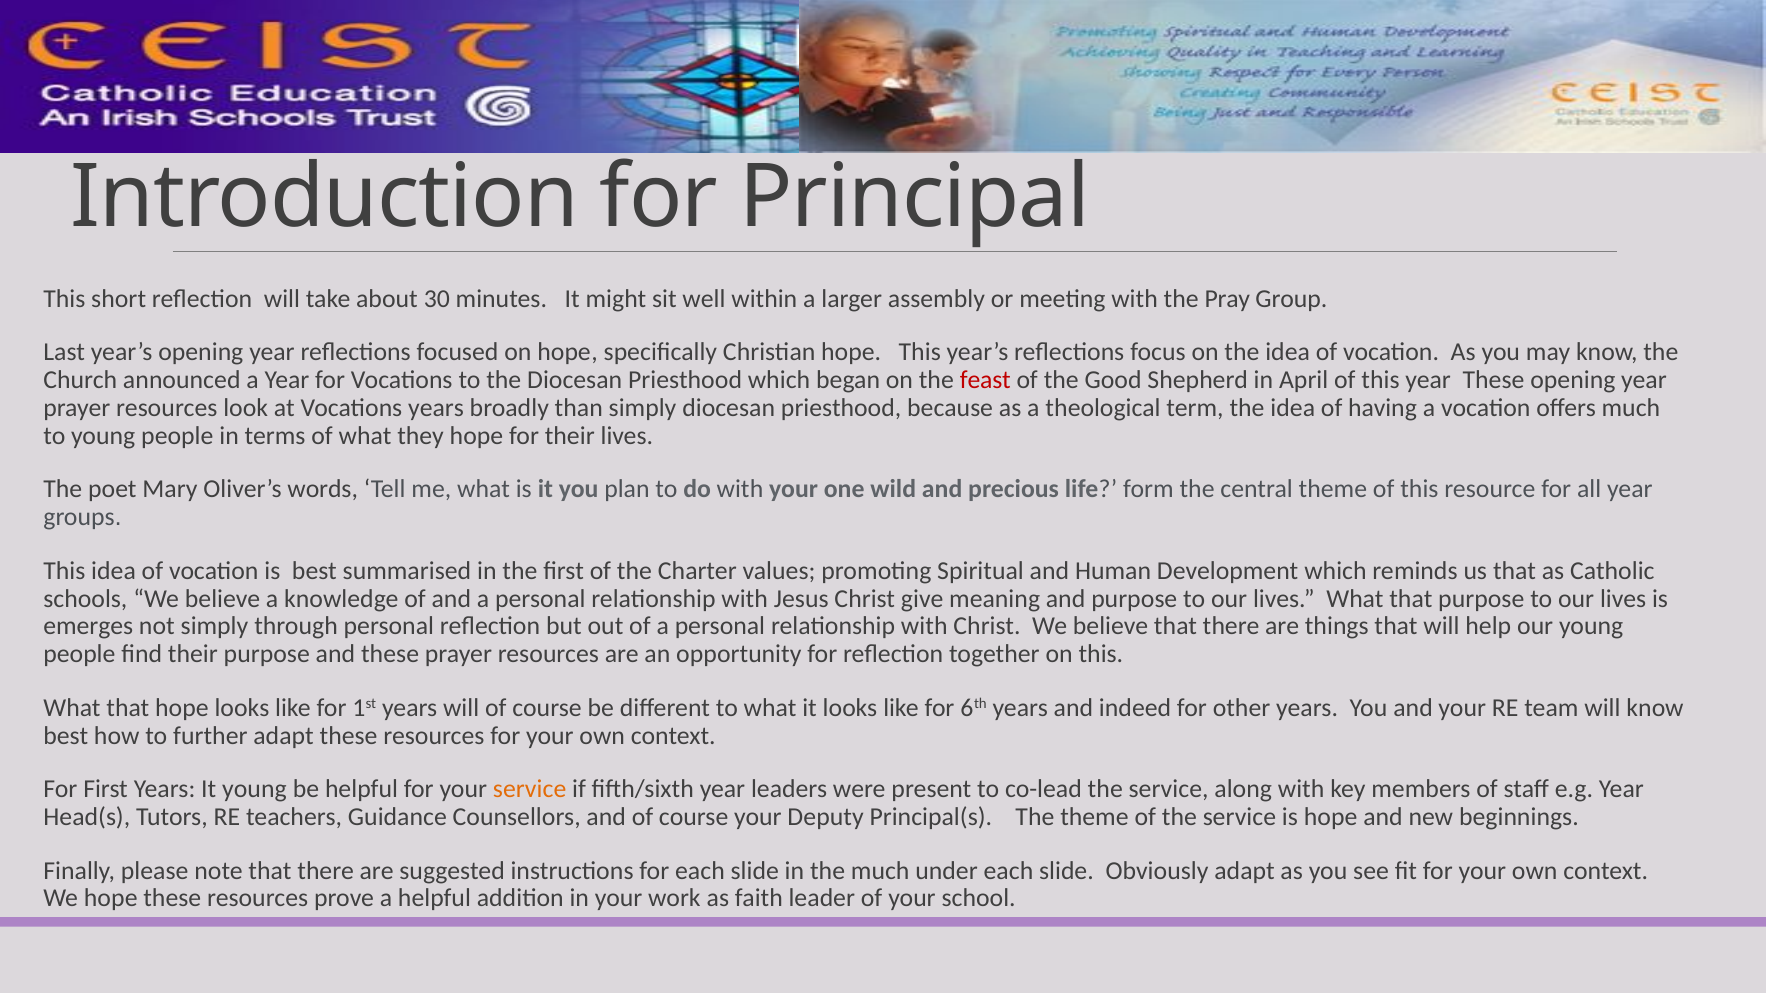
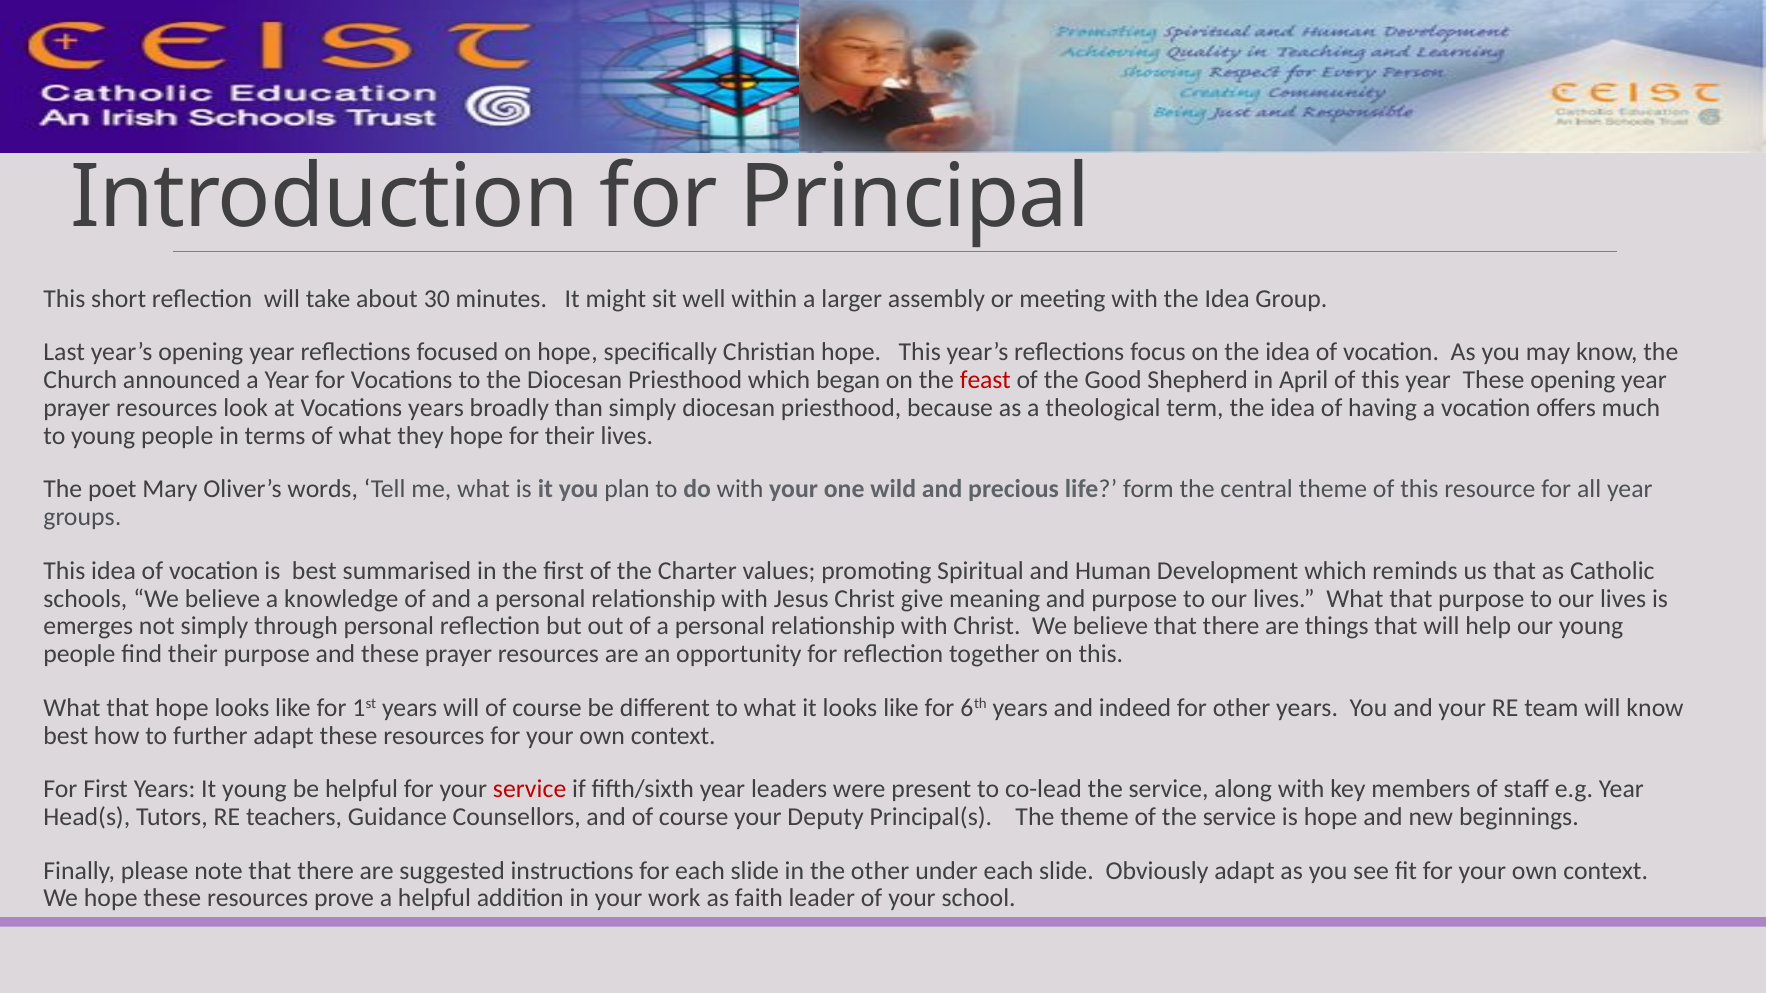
with the Pray: Pray -> Idea (1227, 299)
service colour: orange -> red (530, 789)
the much: much -> other (880, 871)
